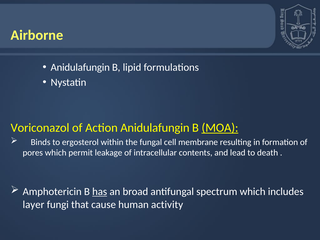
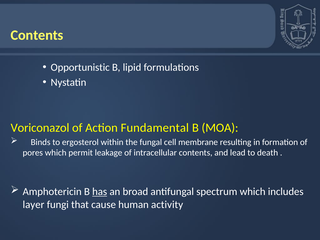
Airborne: Airborne -> Contents (37, 35)
Anidulafungin: Anidulafungin -> Opportunistic (80, 67)
Action Anidulafungin: Anidulafungin -> Fundamental (155, 128)
MOA underline: present -> none (220, 128)
